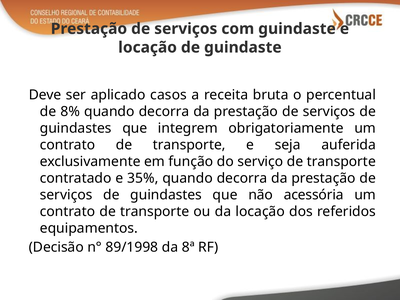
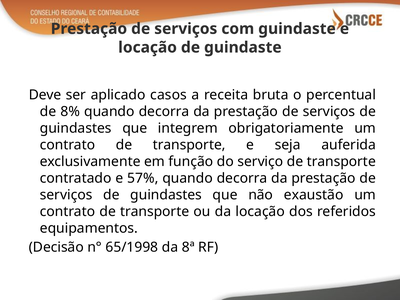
35%: 35% -> 57% (143, 178)
acessória: acessória -> exaustão (314, 195)
89/1998: 89/1998 -> 65/1998 (132, 247)
